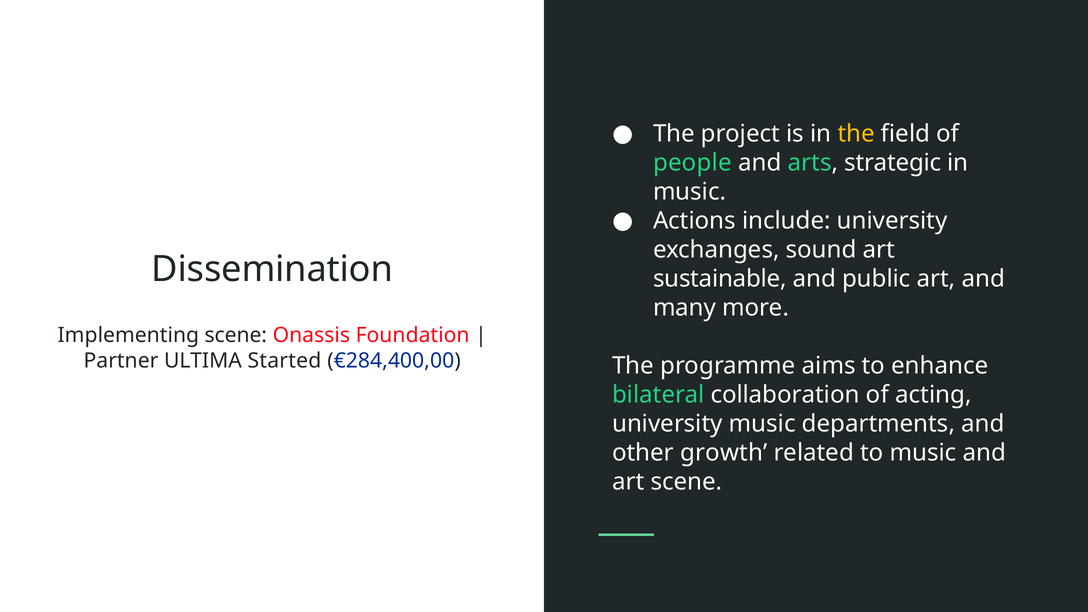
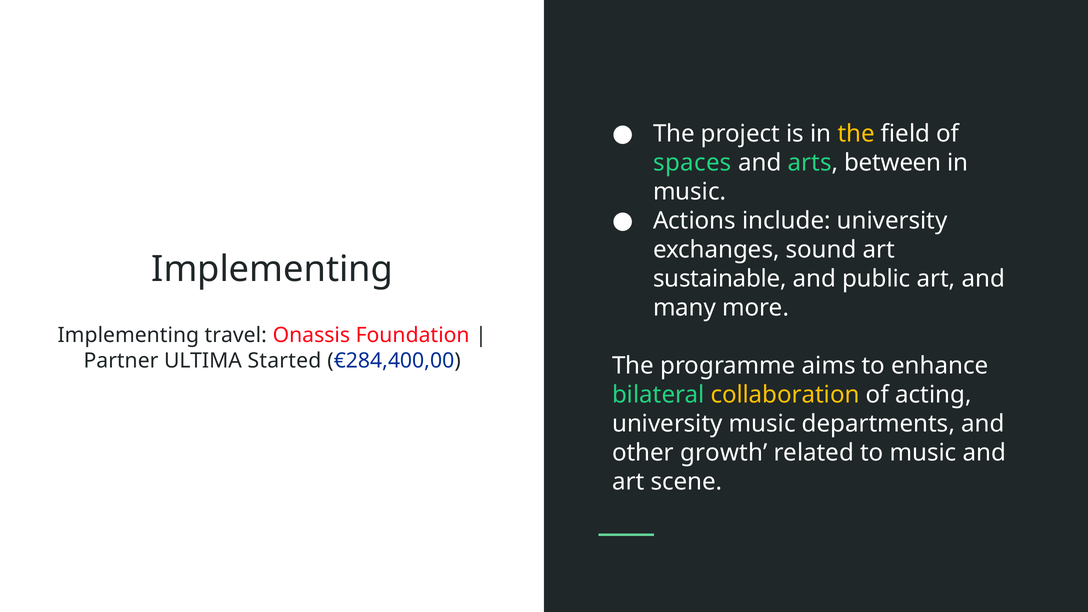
people: people -> spaces (692, 163)
strategic: strategic -> between (893, 163)
Dissemination: Dissemination -> Implementing (272, 269)
Implementing scene: scene -> travel (236, 335)
collaboration colour: white -> yellow (785, 395)
